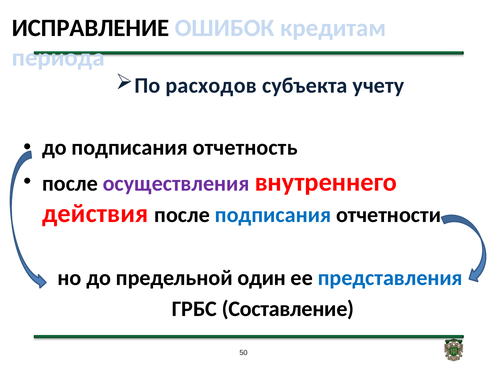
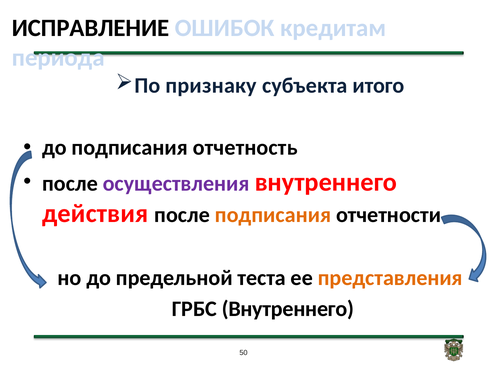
расходов: расходов -> признаку (211, 86)
учету: учету -> итого (379, 86)
подписания colour: blue -> orange (273, 215)
один: один -> теста (262, 278)
представления colour: blue -> orange (390, 278)
ГРБС Составление: Составление -> Внутреннего (288, 309)
